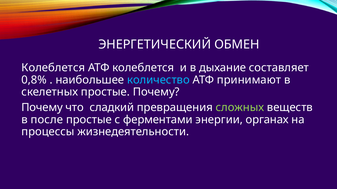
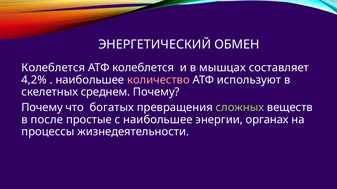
дыхание: дыхание -> мышцах (223, 68)
0,8%: 0,8% -> 4,2% (34, 80)
количество colour: light blue -> pink (158, 80)
принимают: принимают -> используют (249, 80)
скелетных простые: простые -> среднем (105, 92)
сладкий: сладкий -> богатых (112, 108)
с ферментами: ферментами -> наибольшее (158, 120)
